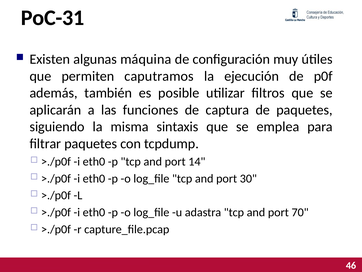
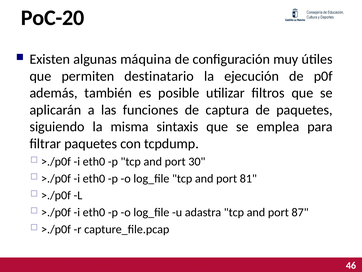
PoC-31: PoC-31 -> PoC-20 (53, 18)
caputramos: caputramos -> destinatario (159, 76)
14: 14 -> 30 (197, 161)
30: 30 -> 81 (248, 178)
70: 70 -> 87 (300, 212)
